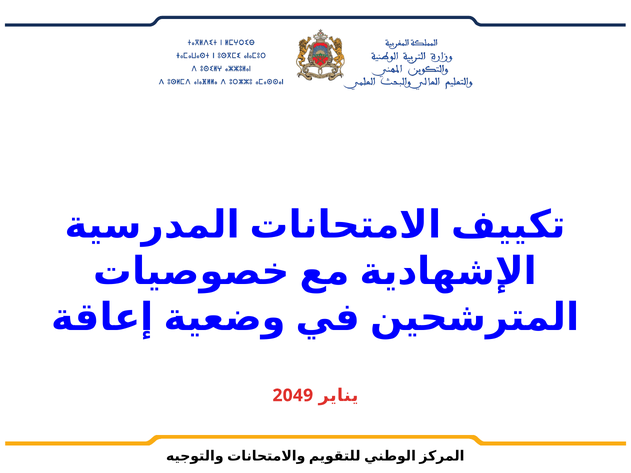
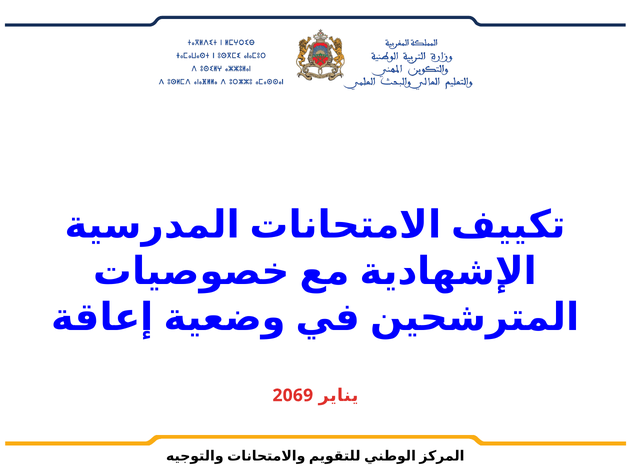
2049: 2049 -> 2069 (293, 396)
